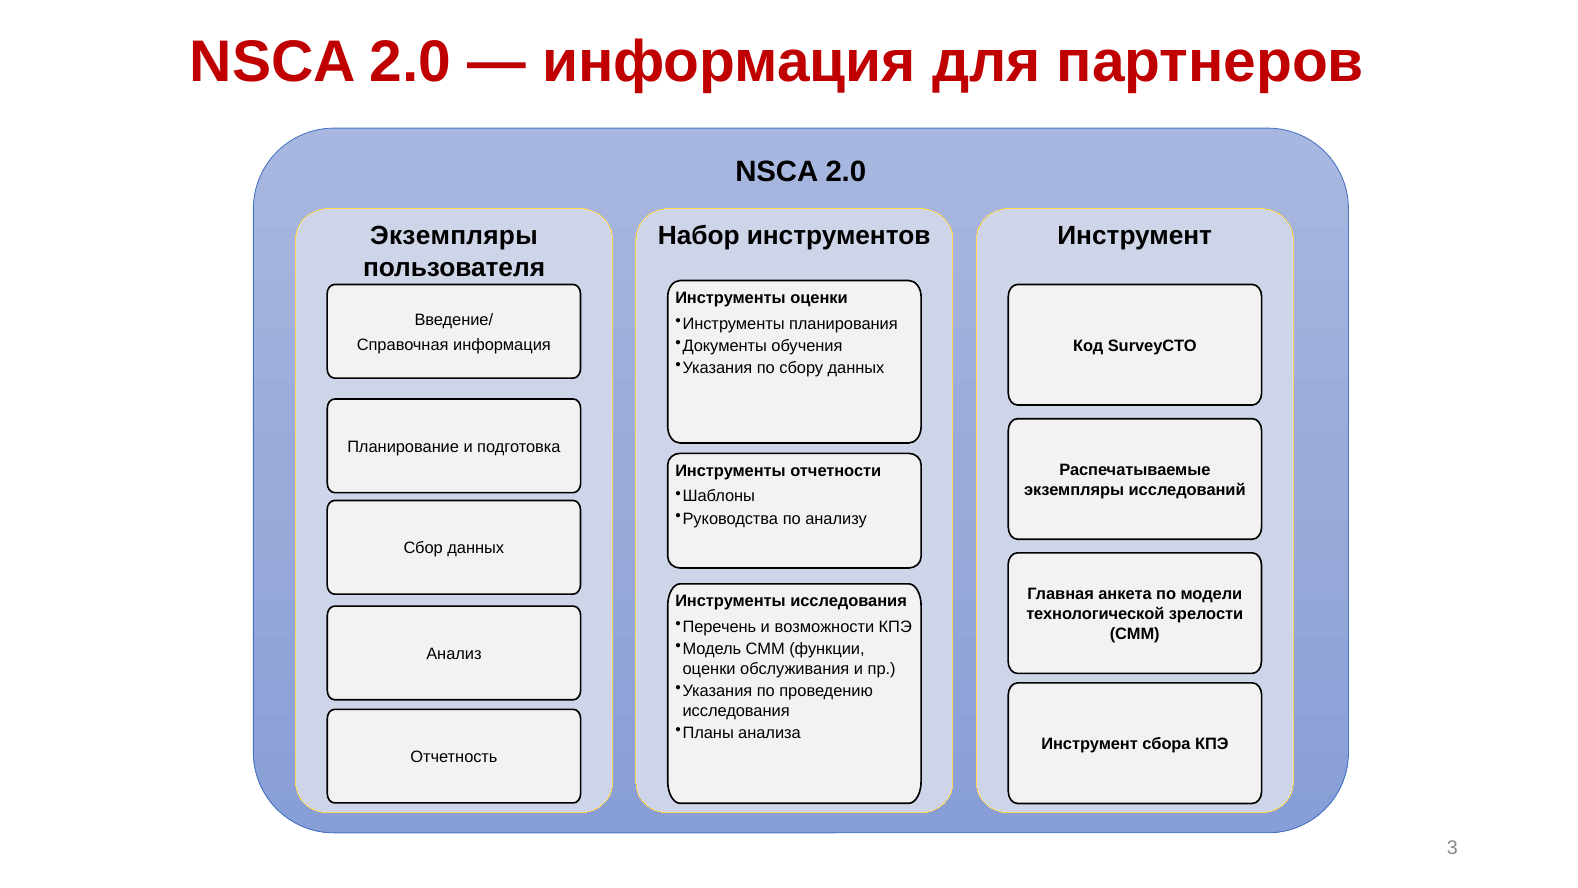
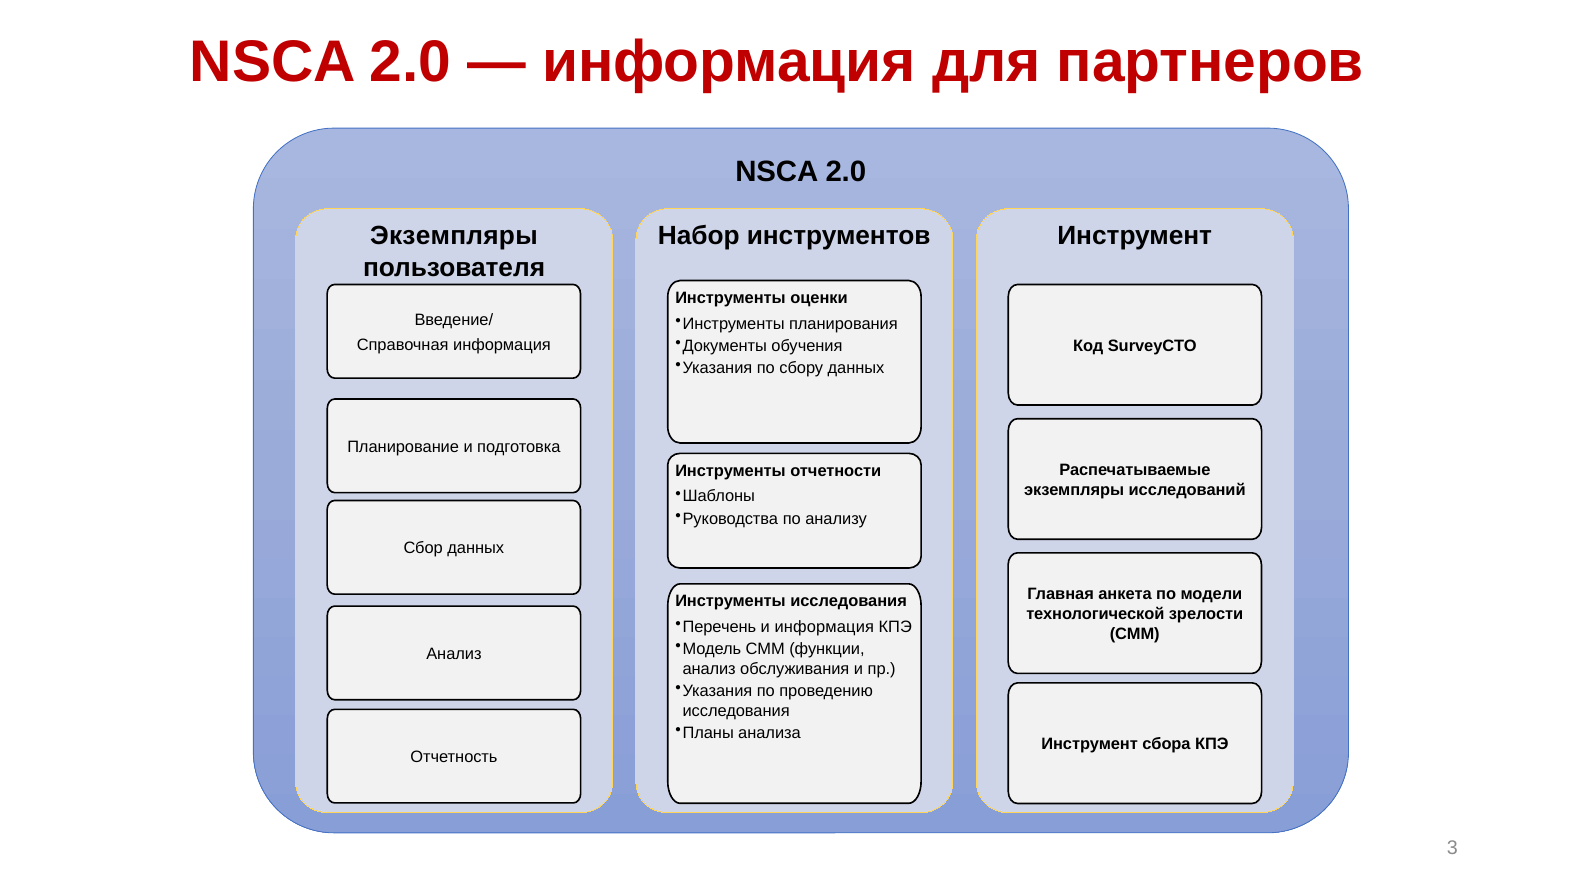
и возможности: возможности -> информация (824, 627)
оценки: оценки -> анализ (709, 669)
